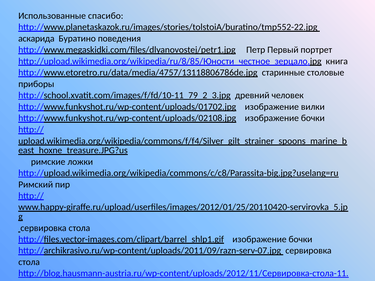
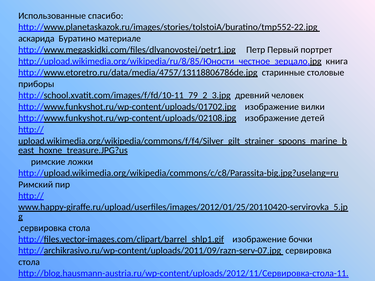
поведения: поведения -> материале (119, 39)
http://www.funkyshot.ru/wp-content/uploads/02108.jpg изображение бочки: бочки -> детей (313, 118)
